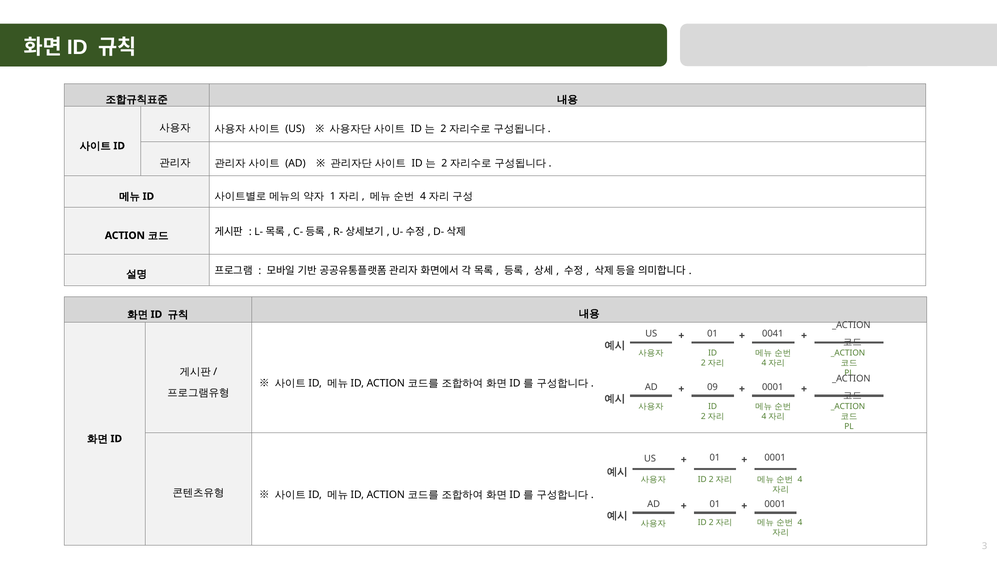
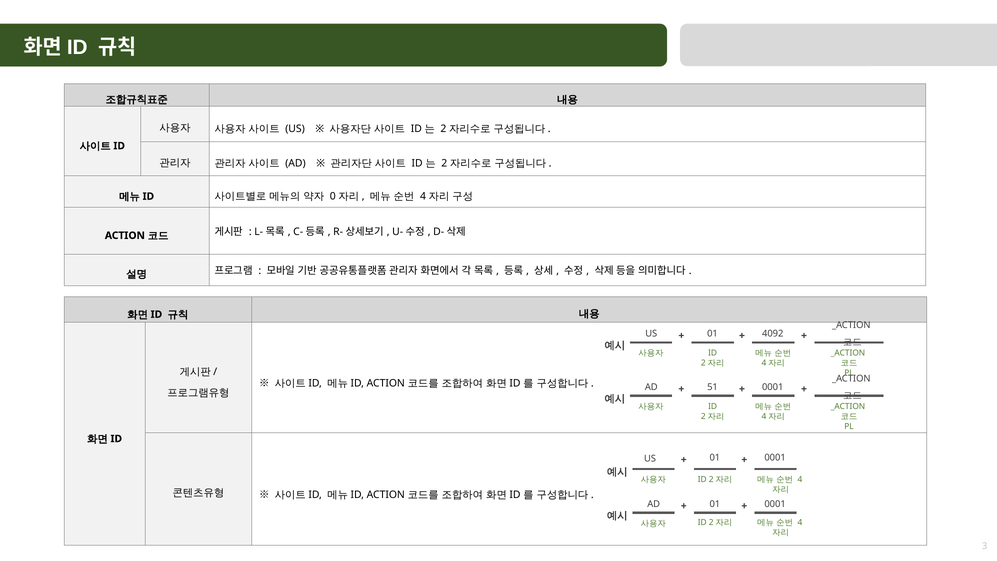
1: 1 -> 0 (333, 196)
0041: 0041 -> 4092 (773, 334)
09: 09 -> 51 (713, 387)
